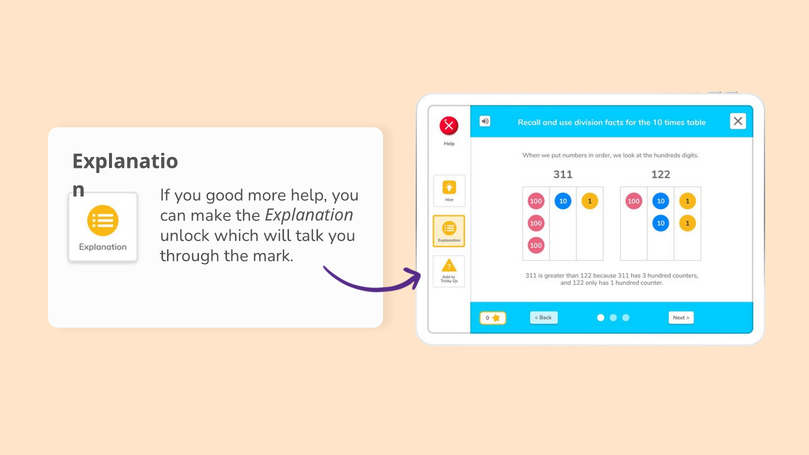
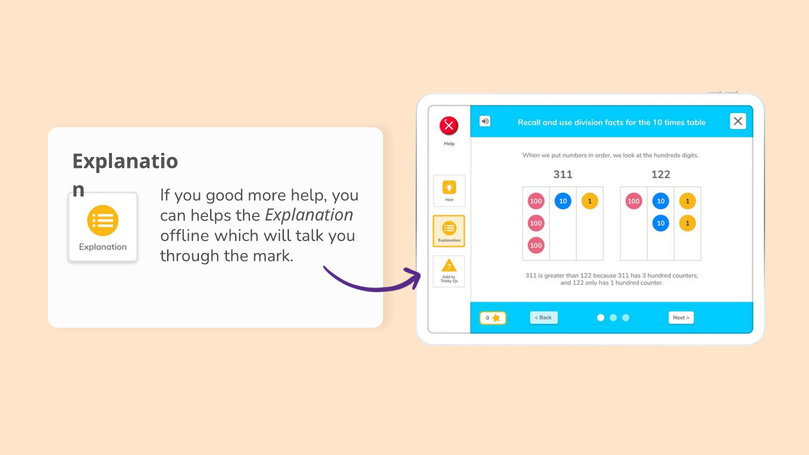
make: make -> helps (211, 215)
unlock: unlock -> offline (185, 235)
